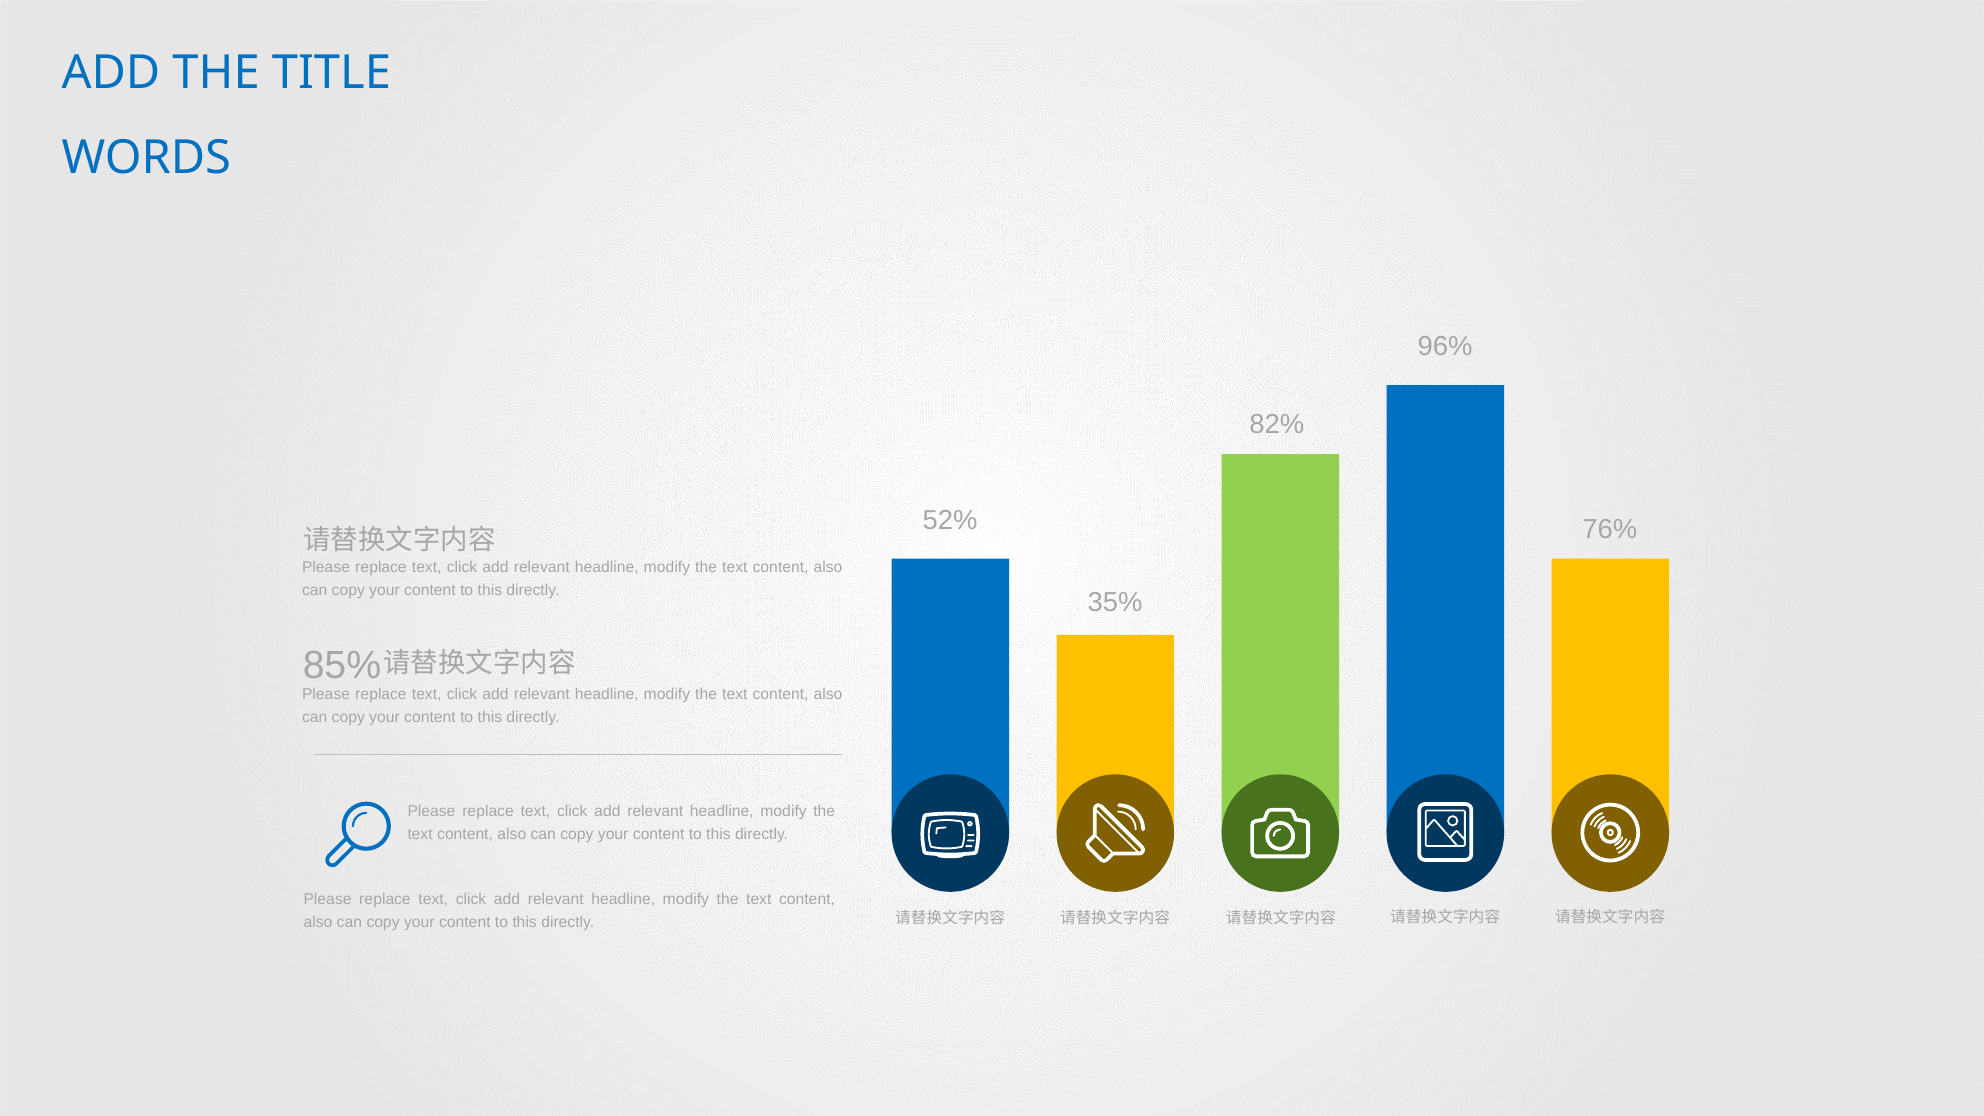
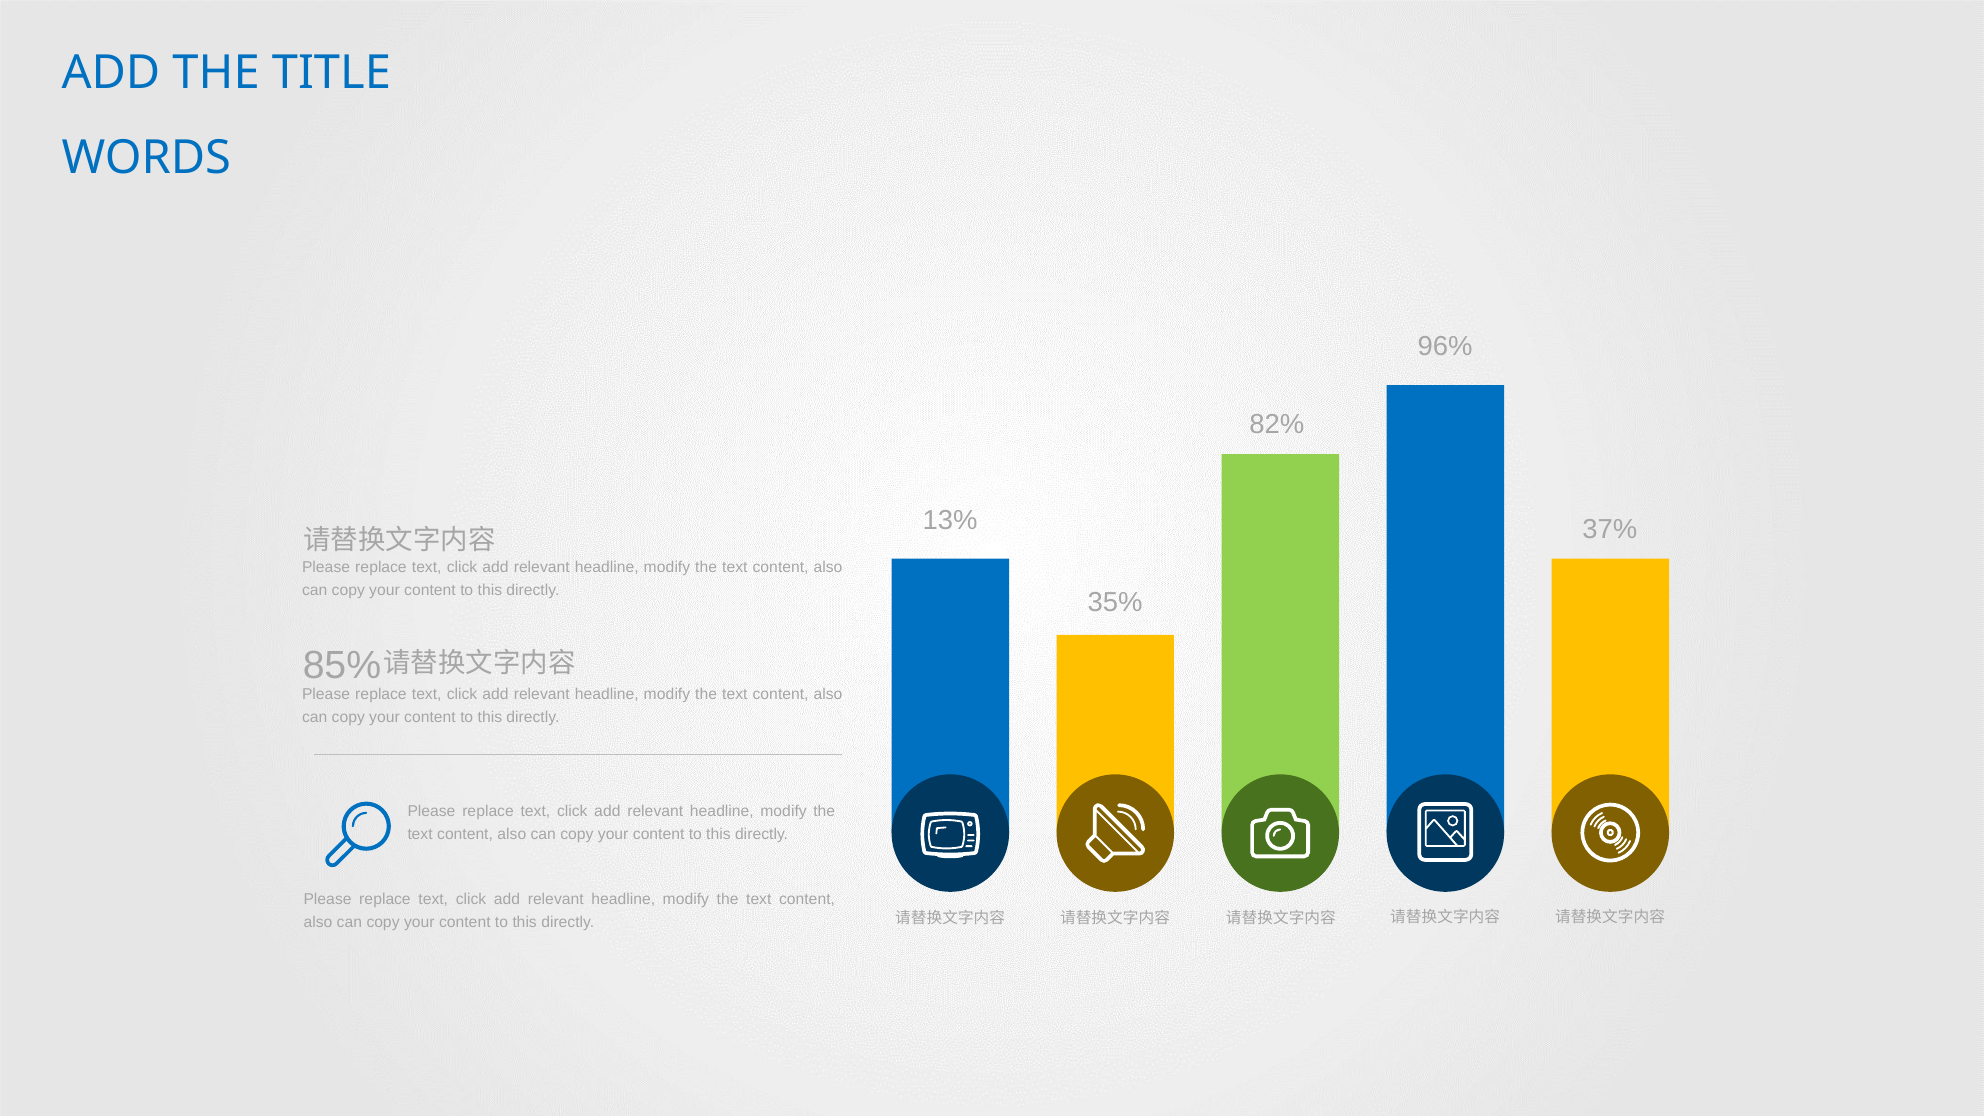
52%: 52% -> 13% (950, 521)
76%: 76% -> 37% (1610, 529)
